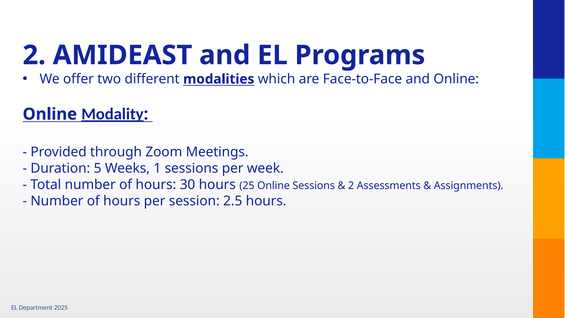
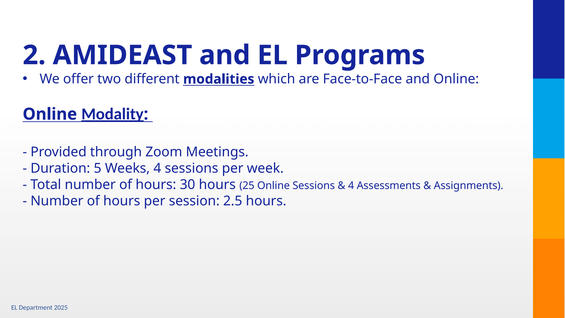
Weeks 1: 1 -> 4 (157, 168)
2: 2 -> 4 (351, 186)
